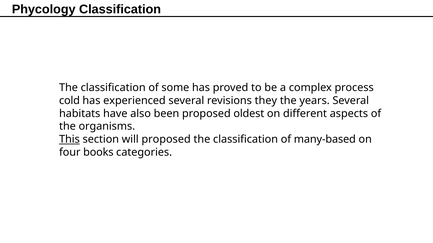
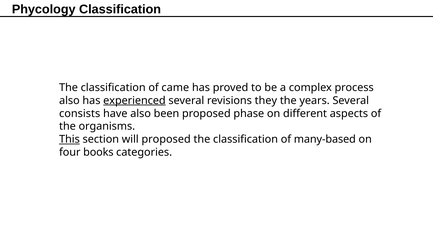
some: some -> came (175, 88)
cold: cold -> also (69, 101)
experienced underline: none -> present (134, 101)
habitats: habitats -> consists (80, 114)
oldest: oldest -> phase (249, 114)
